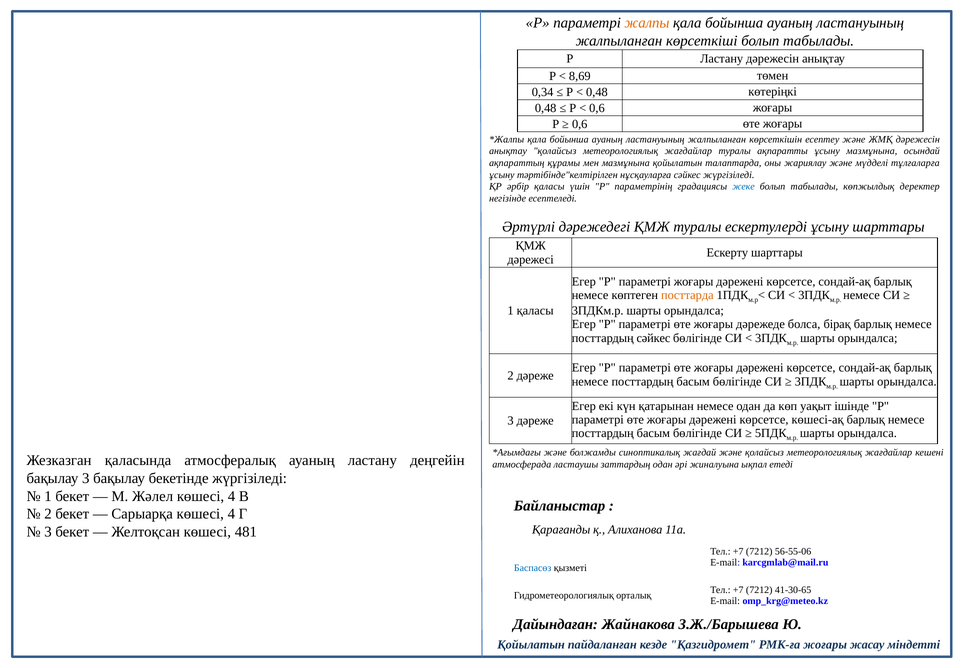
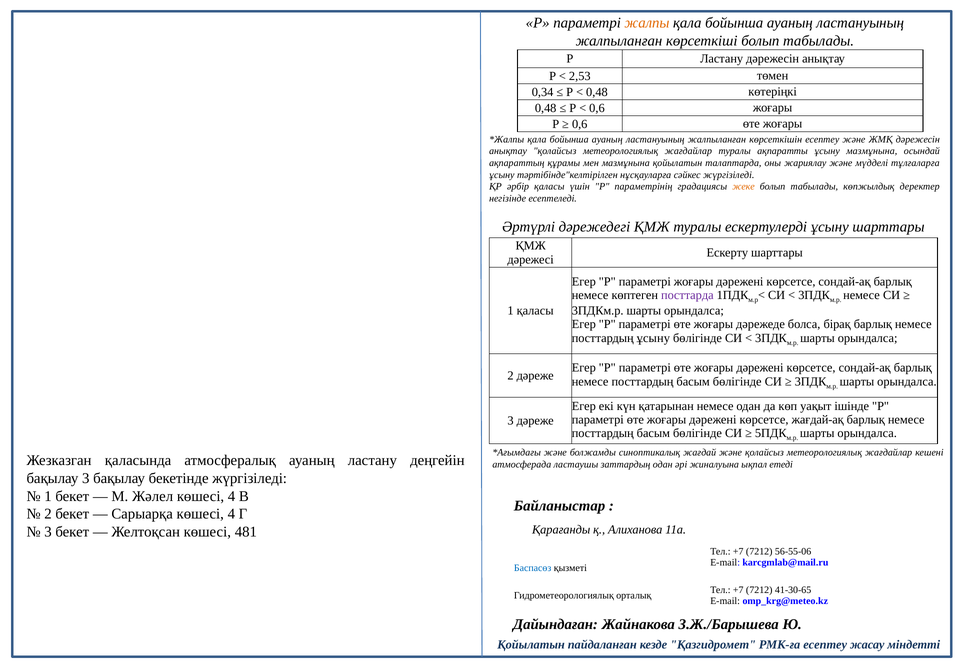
8,69: 8,69 -> 2,53 (580, 76)
жеке colour: blue -> orange (743, 186)
посттарда colour: orange -> purple (687, 295)
посттардың сәйкес: сәйкес -> ұсыну (653, 338)
көшесі-ақ: көшесі-ақ -> жағдай-ақ (818, 419)
РМК-ға жоғары: жоғары -> есептеу (825, 644)
